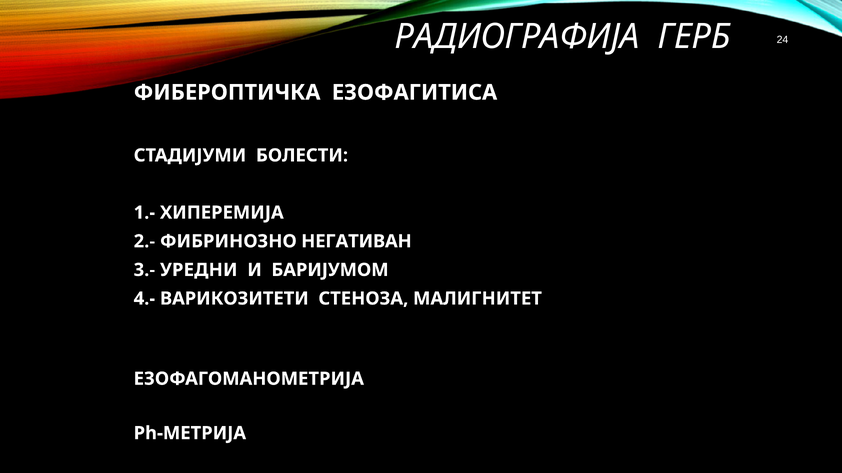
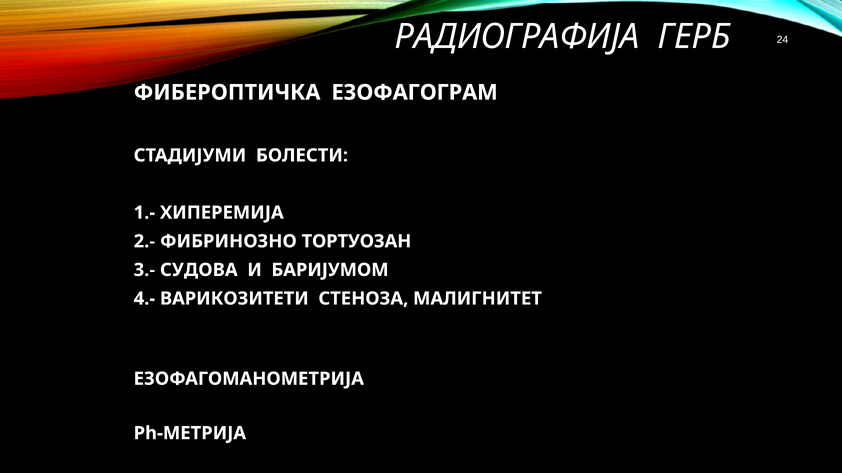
ЕЗОФАГИТИСА: ЕЗОФАГИТИСА -> ЕЗОФАГОГРАМ (415, 93)
НЕГАТИВАН: НЕГАТИВАН -> ТОРТУОЗАН (356, 242)
УРЕДНИ: УРЕДНИ -> СУДОВА (199, 270)
